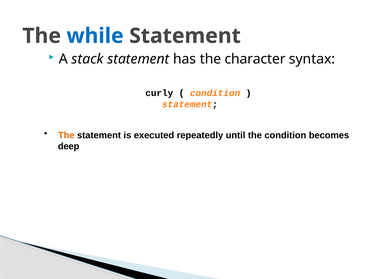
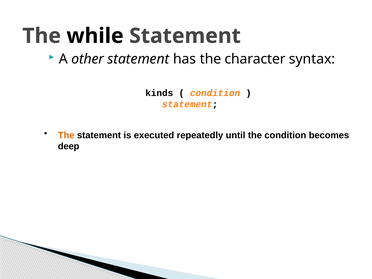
while colour: blue -> black (95, 36)
stack: stack -> other (88, 59)
curly: curly -> kinds (159, 93)
